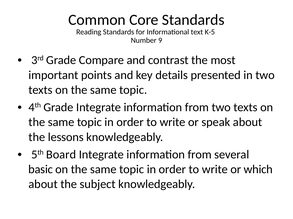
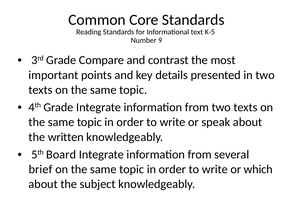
lessons: lessons -> written (66, 137)
basic: basic -> brief (41, 170)
